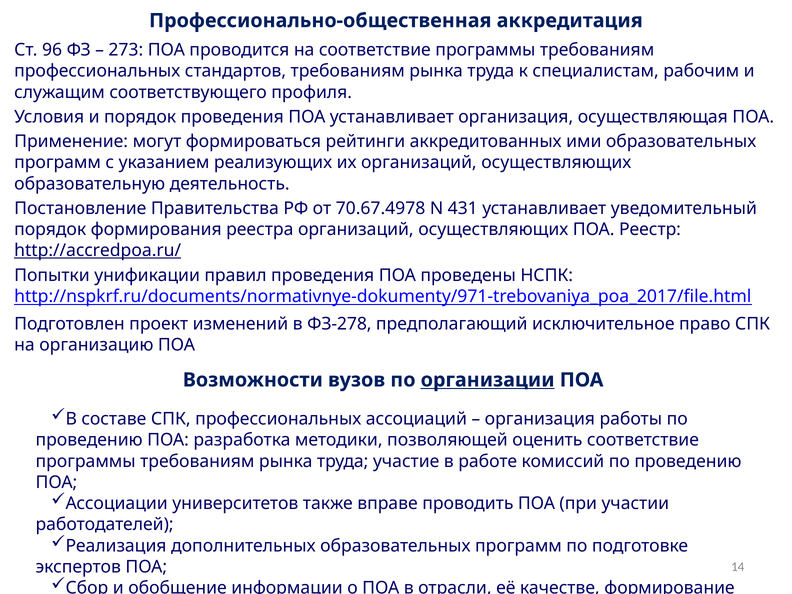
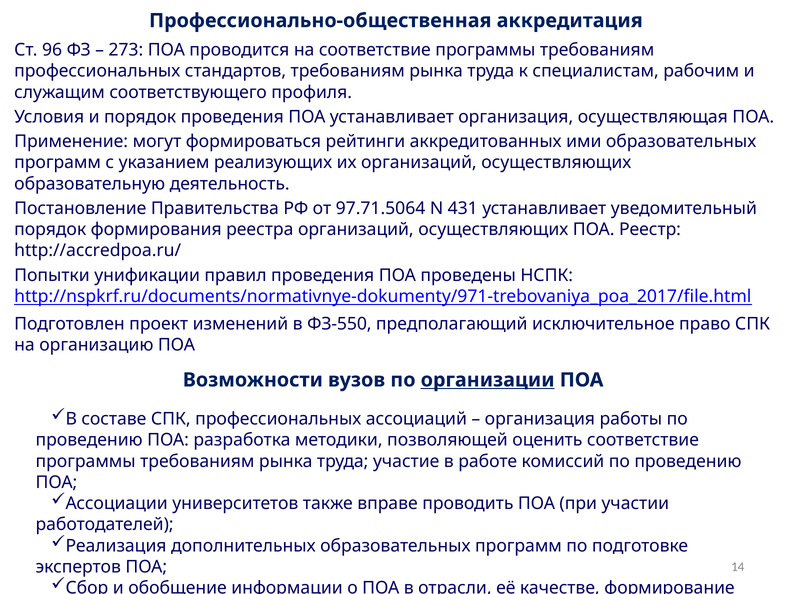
70.67.4978: 70.67.4978 -> 97.71.5064 (381, 208)
http://accredpoa.ru/ underline: present -> none (98, 251)
ФЗ-278: ФЗ-278 -> ФЗ-550 (339, 324)
